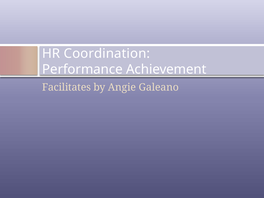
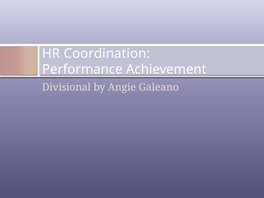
Facilitates: Facilitates -> Divisional (67, 87)
